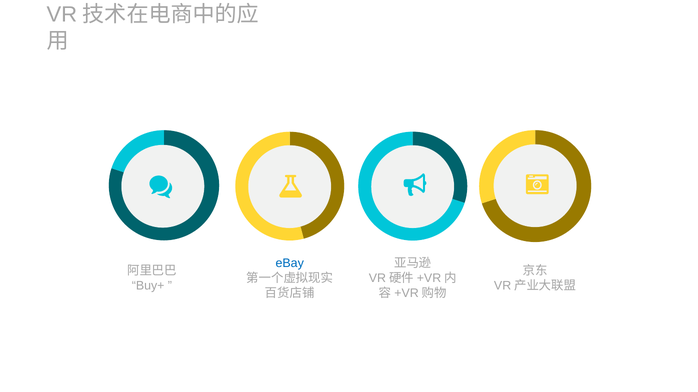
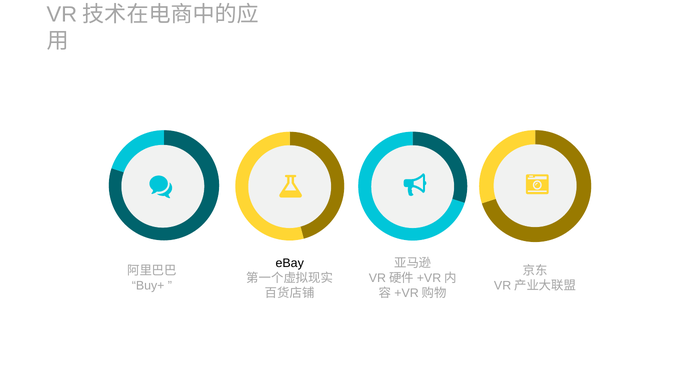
eBay colour: blue -> black (290, 264)
